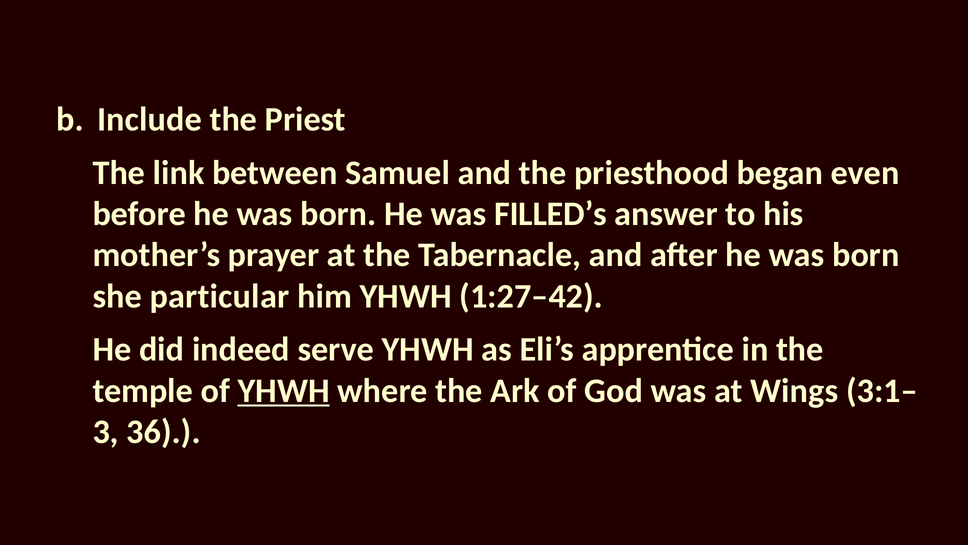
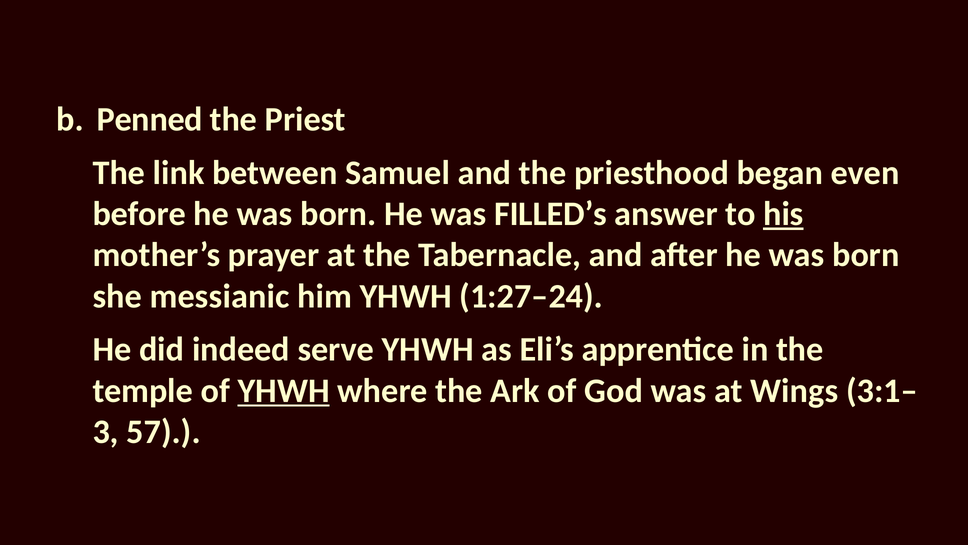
Include: Include -> Penned (150, 119)
his underline: none -> present (783, 214)
particular: particular -> messianic (220, 296)
1:27–42: 1:27–42 -> 1:27–24 (531, 296)
36: 36 -> 57 (164, 432)
